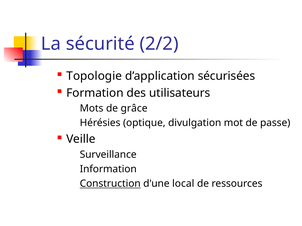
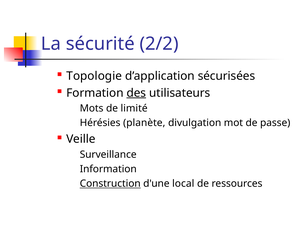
des underline: none -> present (136, 93)
grâce: grâce -> limité (134, 109)
optique: optique -> planète (144, 123)
